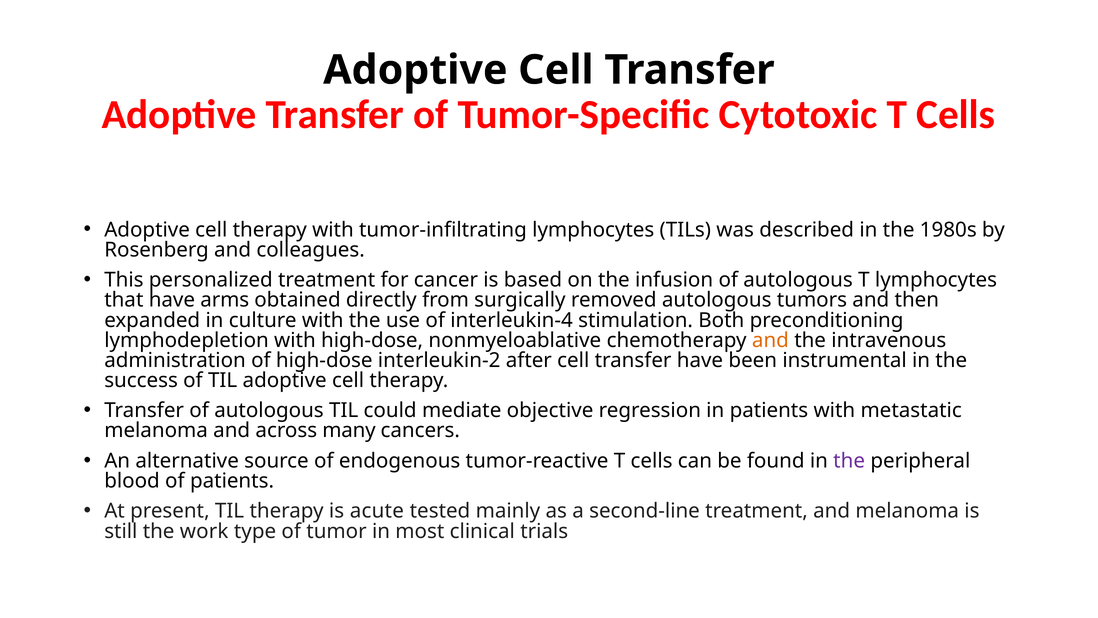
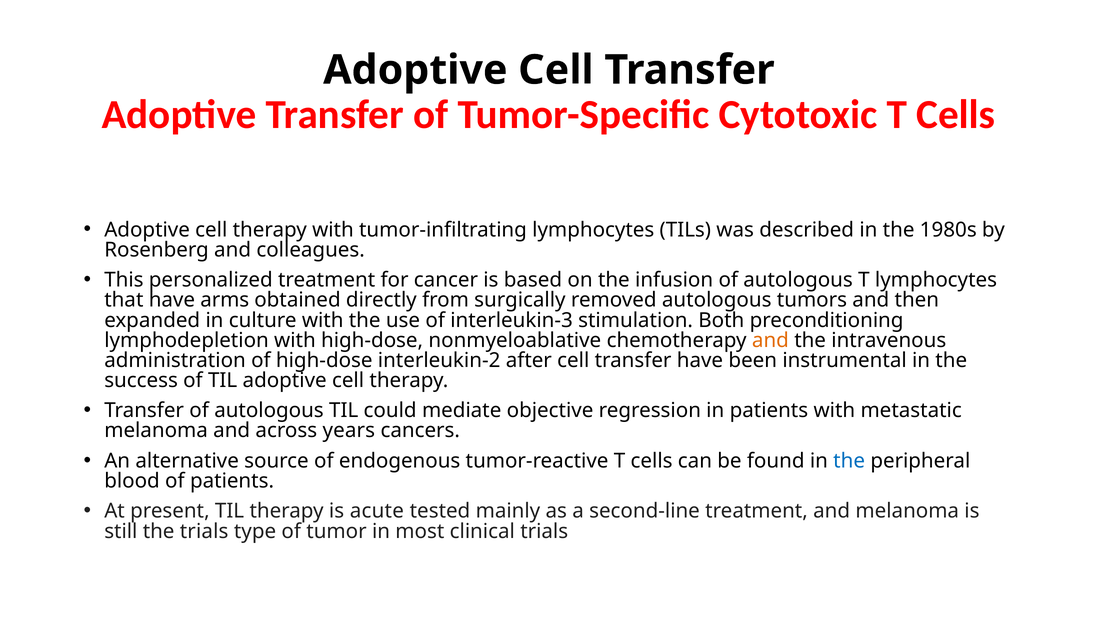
interleukin-4: interleukin-4 -> interleukin-3 (512, 320)
many: many -> years (349, 430)
the colour: purple -> blue (849, 461)
the work: work -> trials (204, 531)
